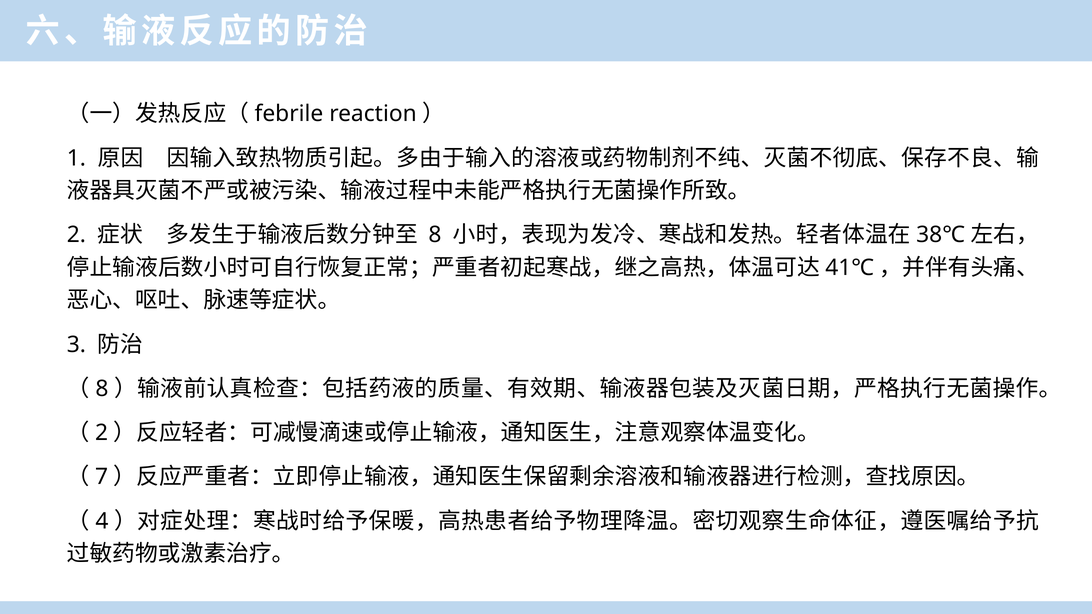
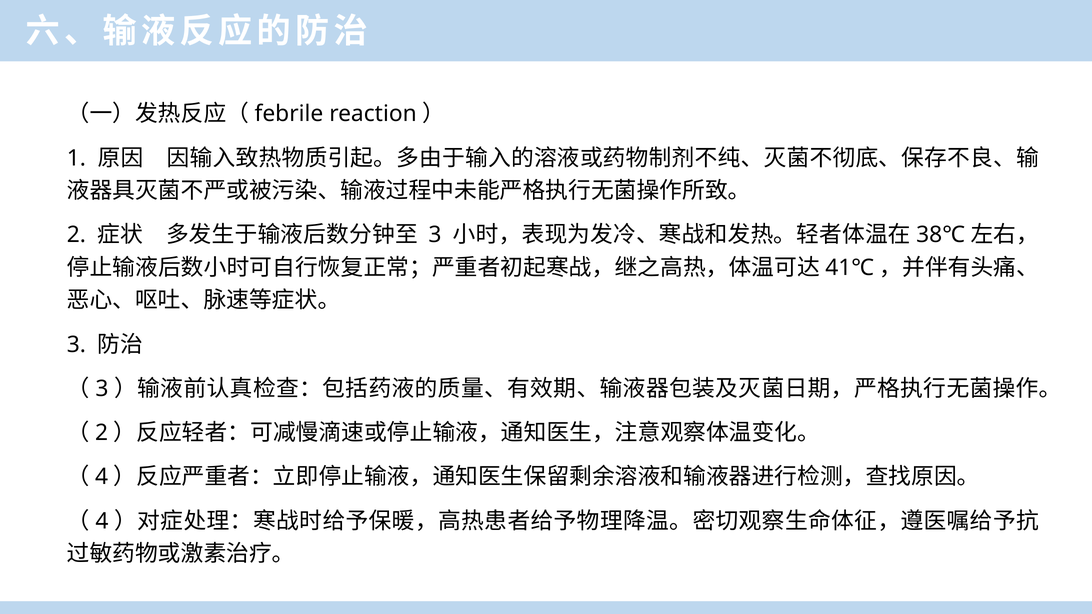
8: 8 -> 3 (435, 235)
8: 8 -> 3 (102, 389)
7: 7 -> 4 (102, 477)
